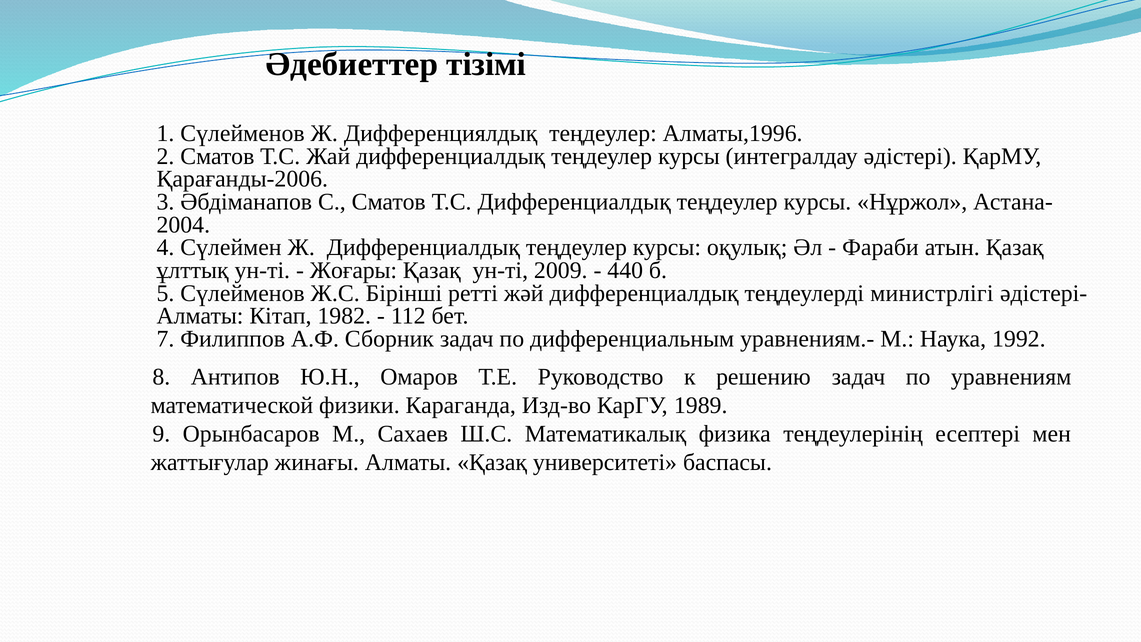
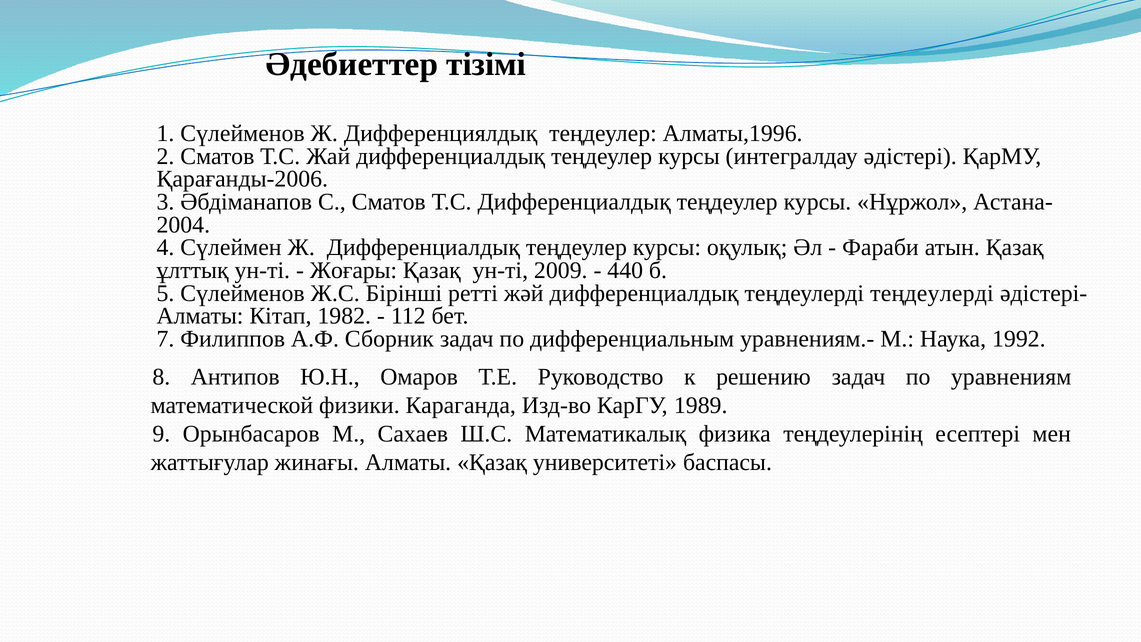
теңдеулерді министрлігі: министрлігі -> теңдеулерді (932, 293)
